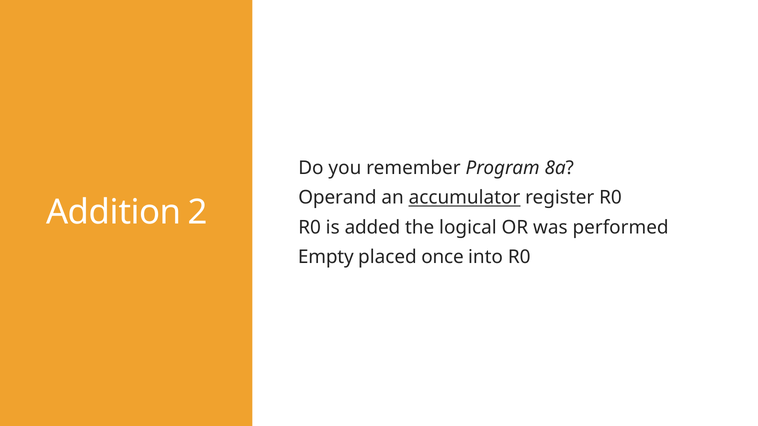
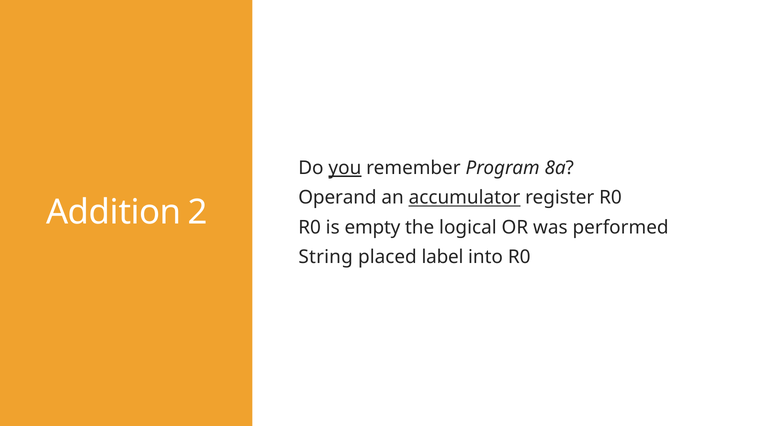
you underline: none -> present (345, 168)
added: added -> empty (372, 228)
Empty: Empty -> String (326, 257)
once: once -> label (443, 257)
